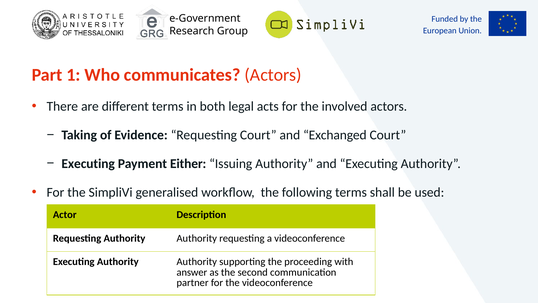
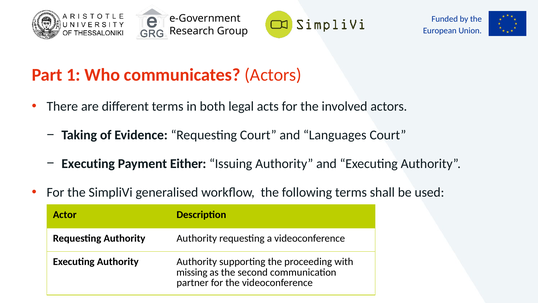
Exchanged: Exchanged -> Languages (335, 135)
answer: answer -> missing (192, 272)
